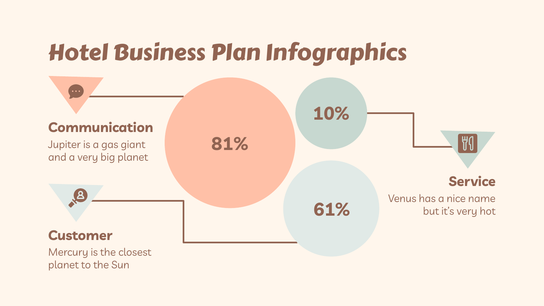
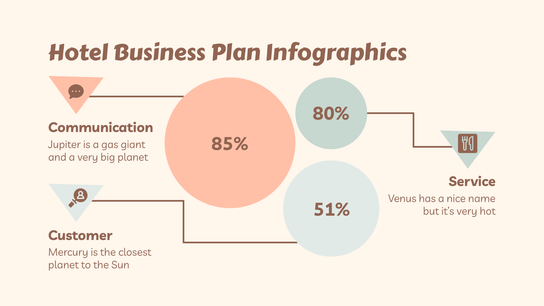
10%: 10% -> 80% (331, 114)
81%: 81% -> 85% (230, 144)
61%: 61% -> 51% (332, 210)
